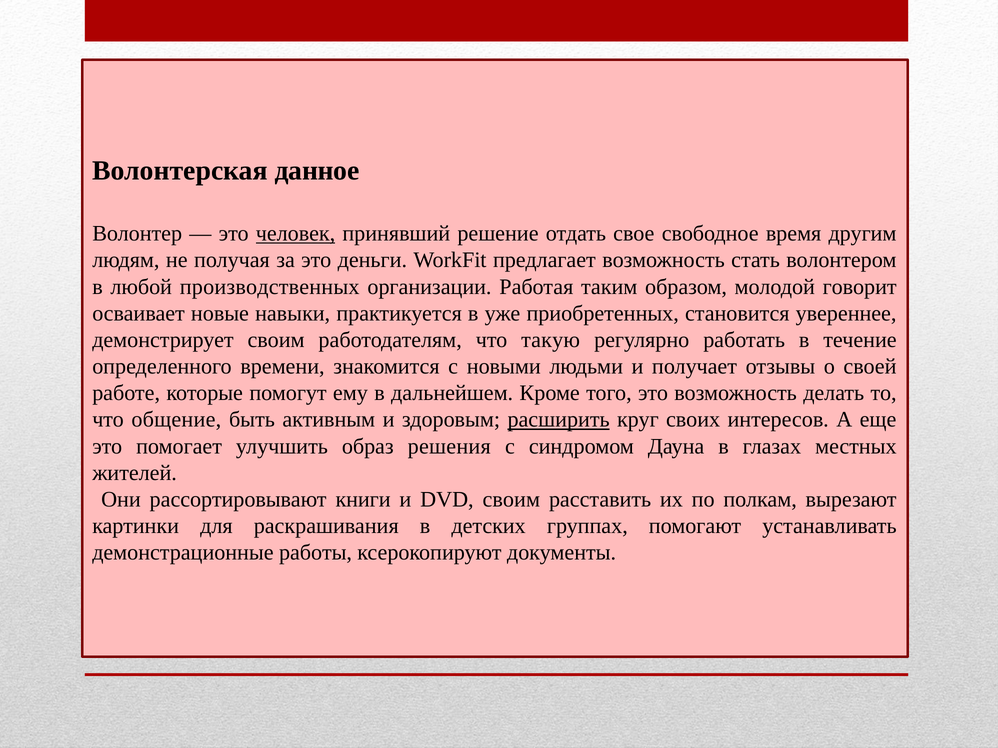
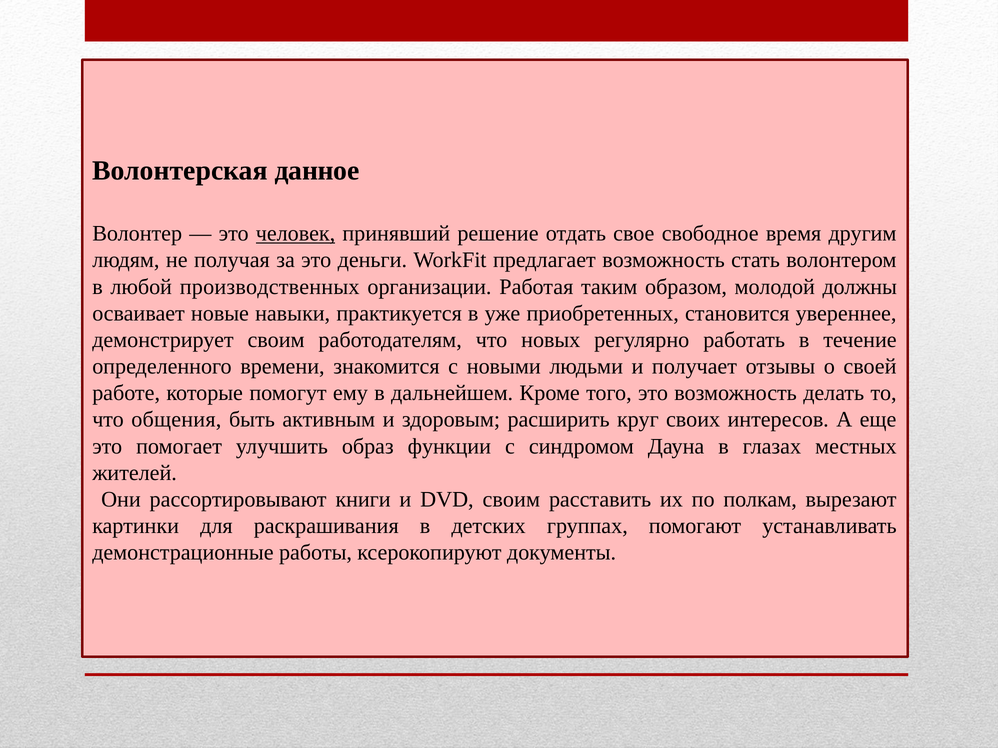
говорит: говорит -> должны (860, 287)
такую: такую -> новых (551, 340)
общение: общение -> общения (176, 420)
расширить underline: present -> none (559, 420)
решения: решения -> функции (449, 447)
